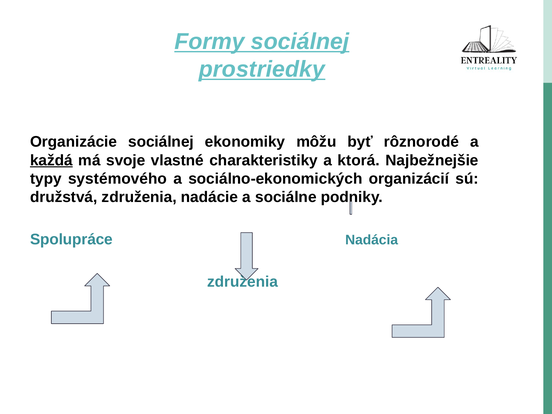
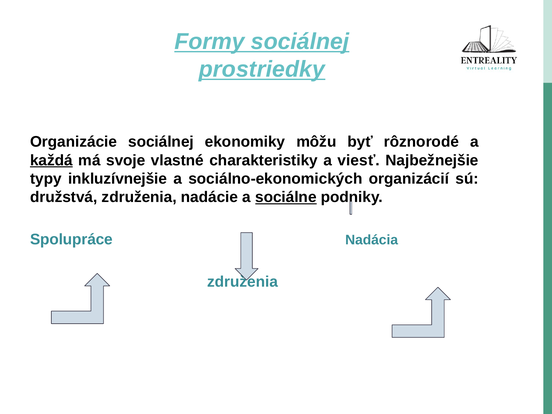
ktorá: ktorá -> viesť (359, 160)
systémového: systémového -> inkluzívnejšie (118, 179)
sociálne underline: none -> present (286, 197)
